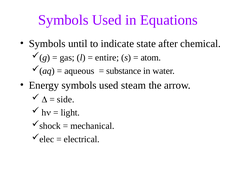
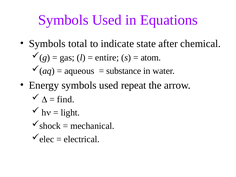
until: until -> total (78, 44)
steam: steam -> repeat (134, 85)
side: side -> find (66, 99)
